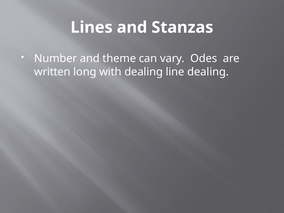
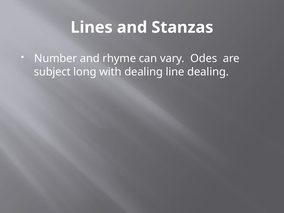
theme: theme -> rhyme (119, 58)
written: written -> subject (52, 72)
